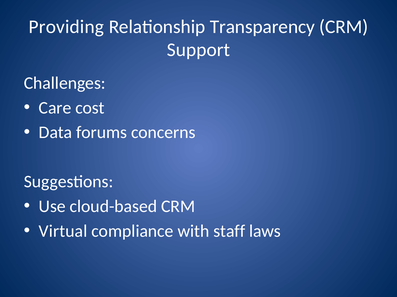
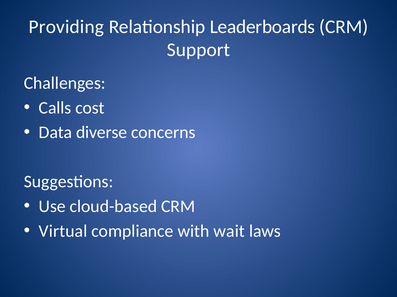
Transparency: Transparency -> Leaderboards (262, 27)
Care: Care -> Calls (55, 108)
forums: forums -> diverse (102, 133)
staff: staff -> wait (229, 232)
